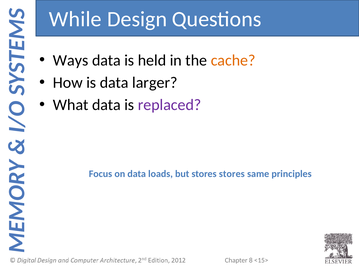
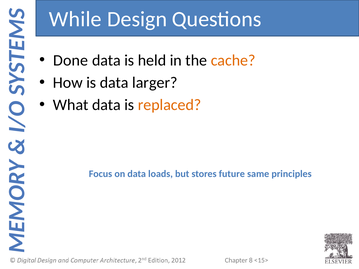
Ways: Ways -> Done (71, 60)
replaced colour: purple -> orange (170, 105)
stores stores: stores -> future (232, 174)
